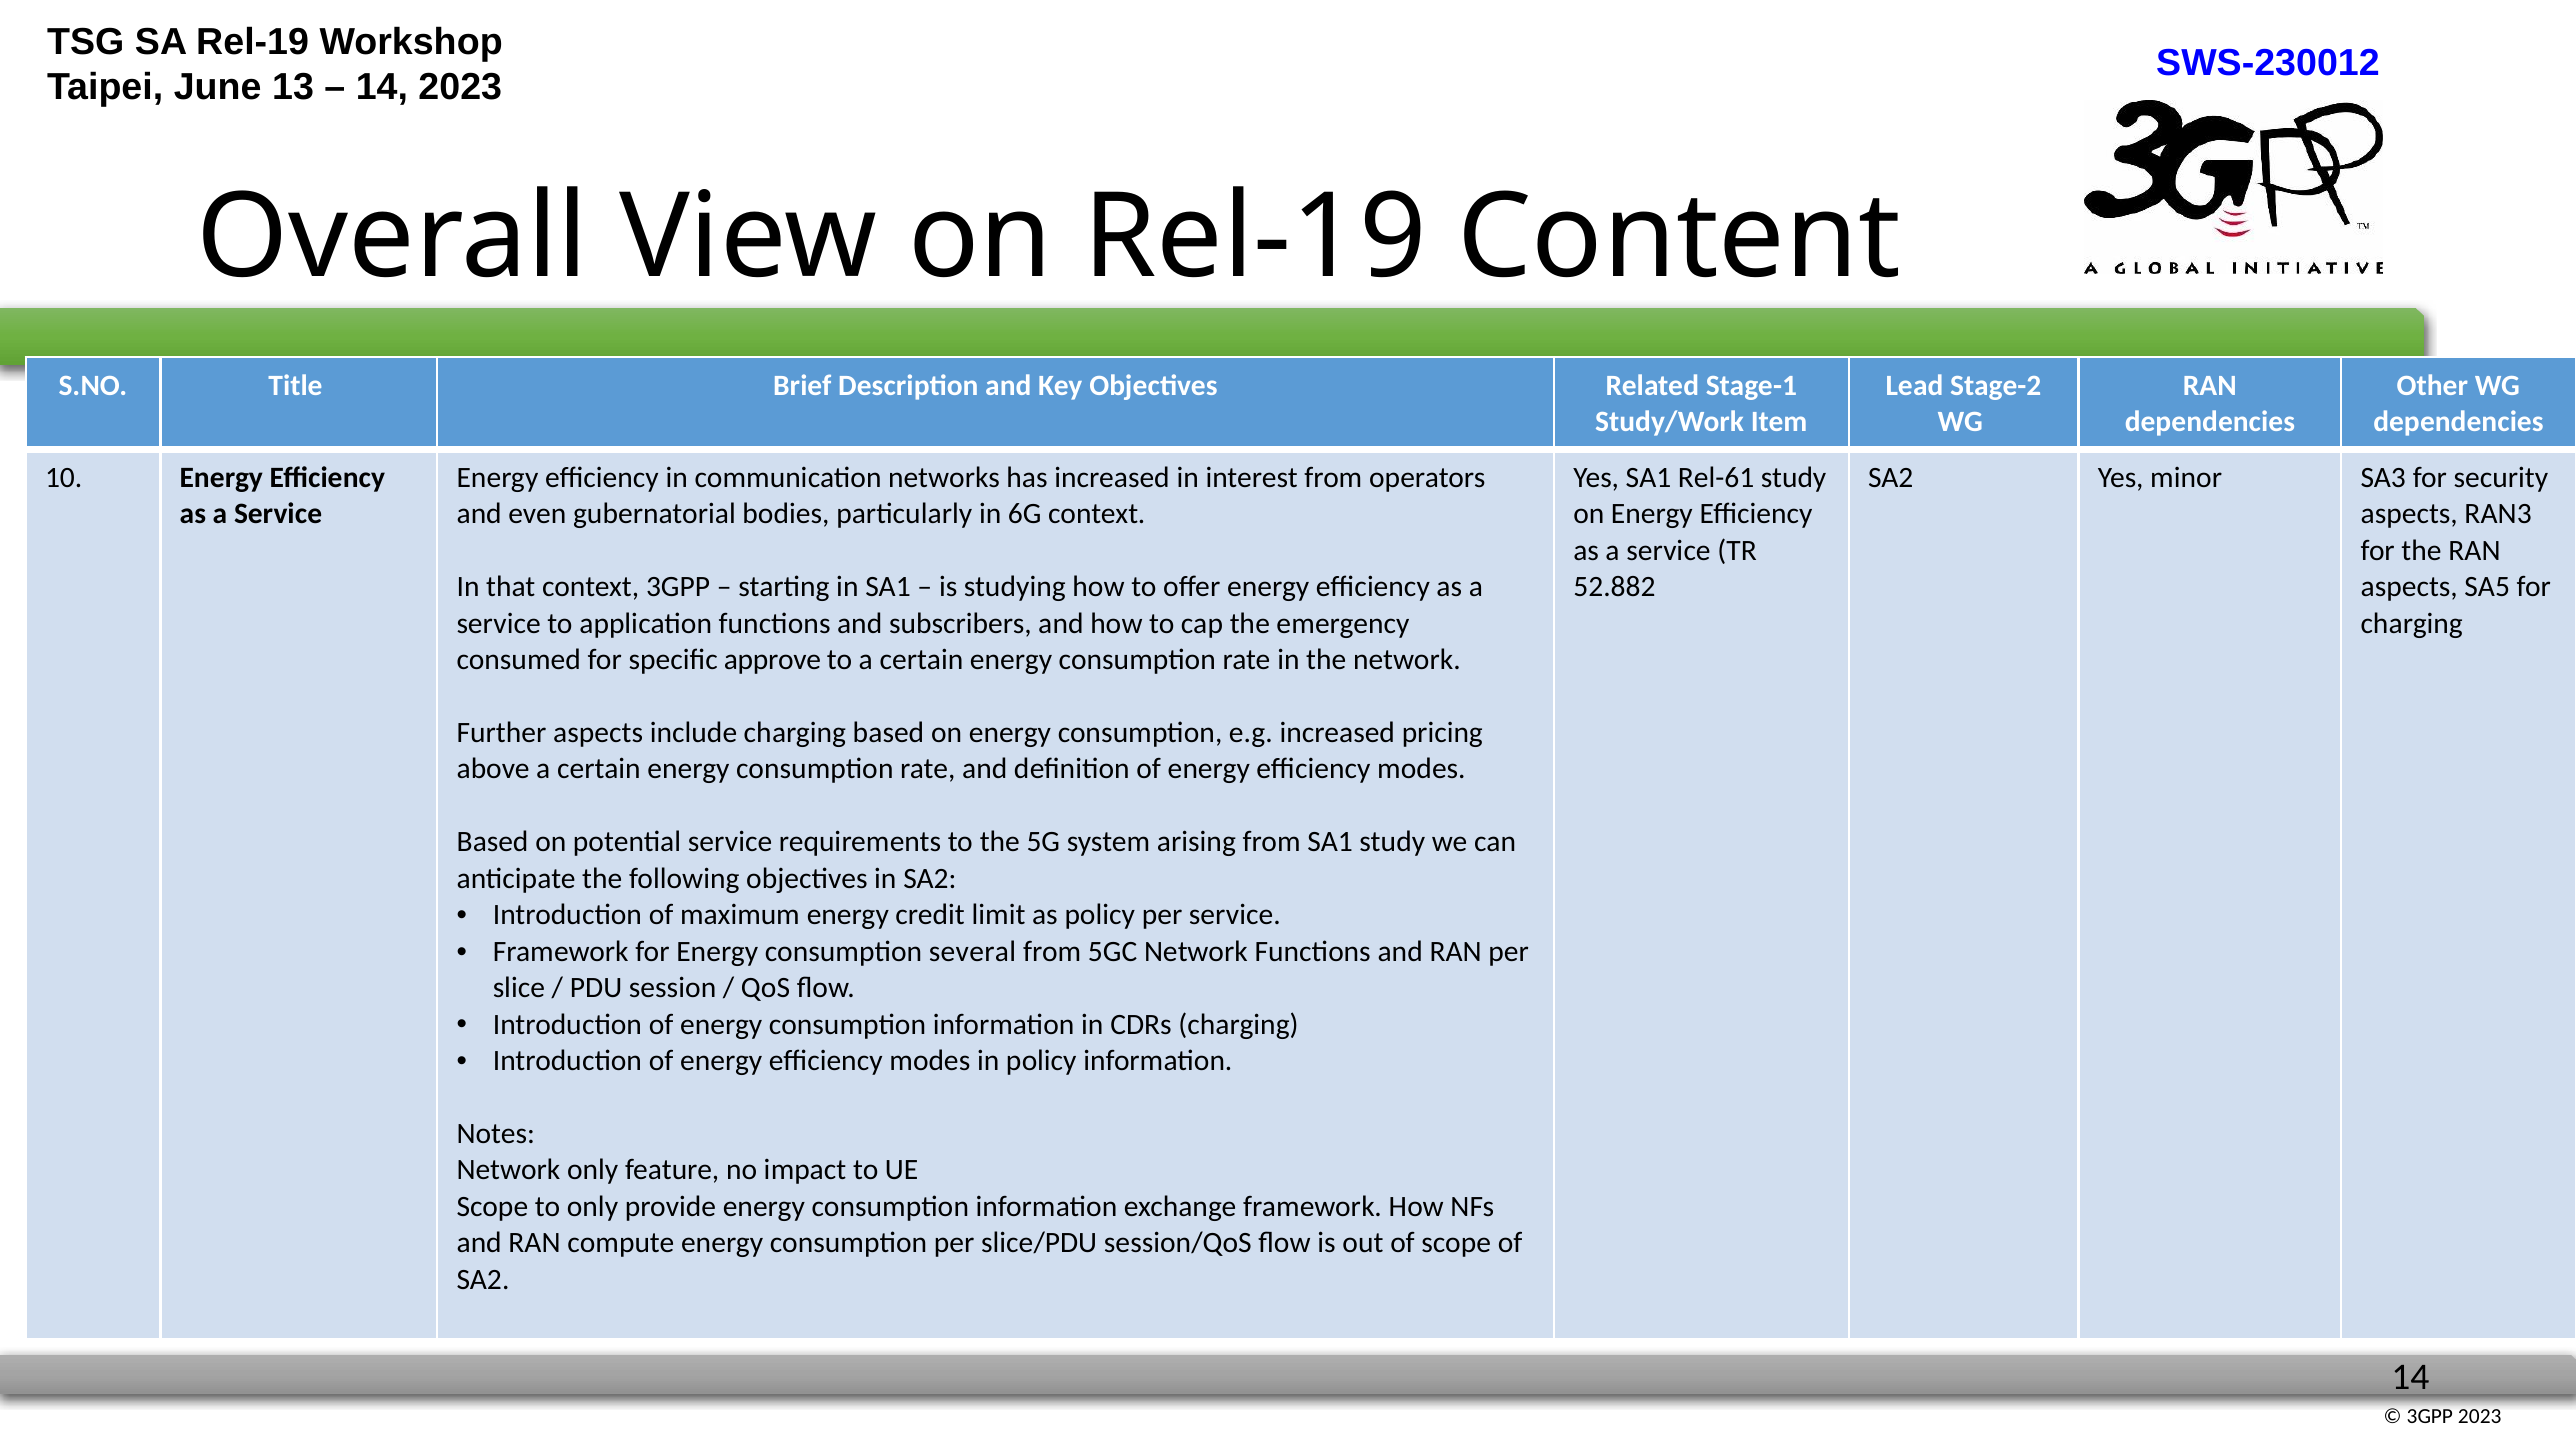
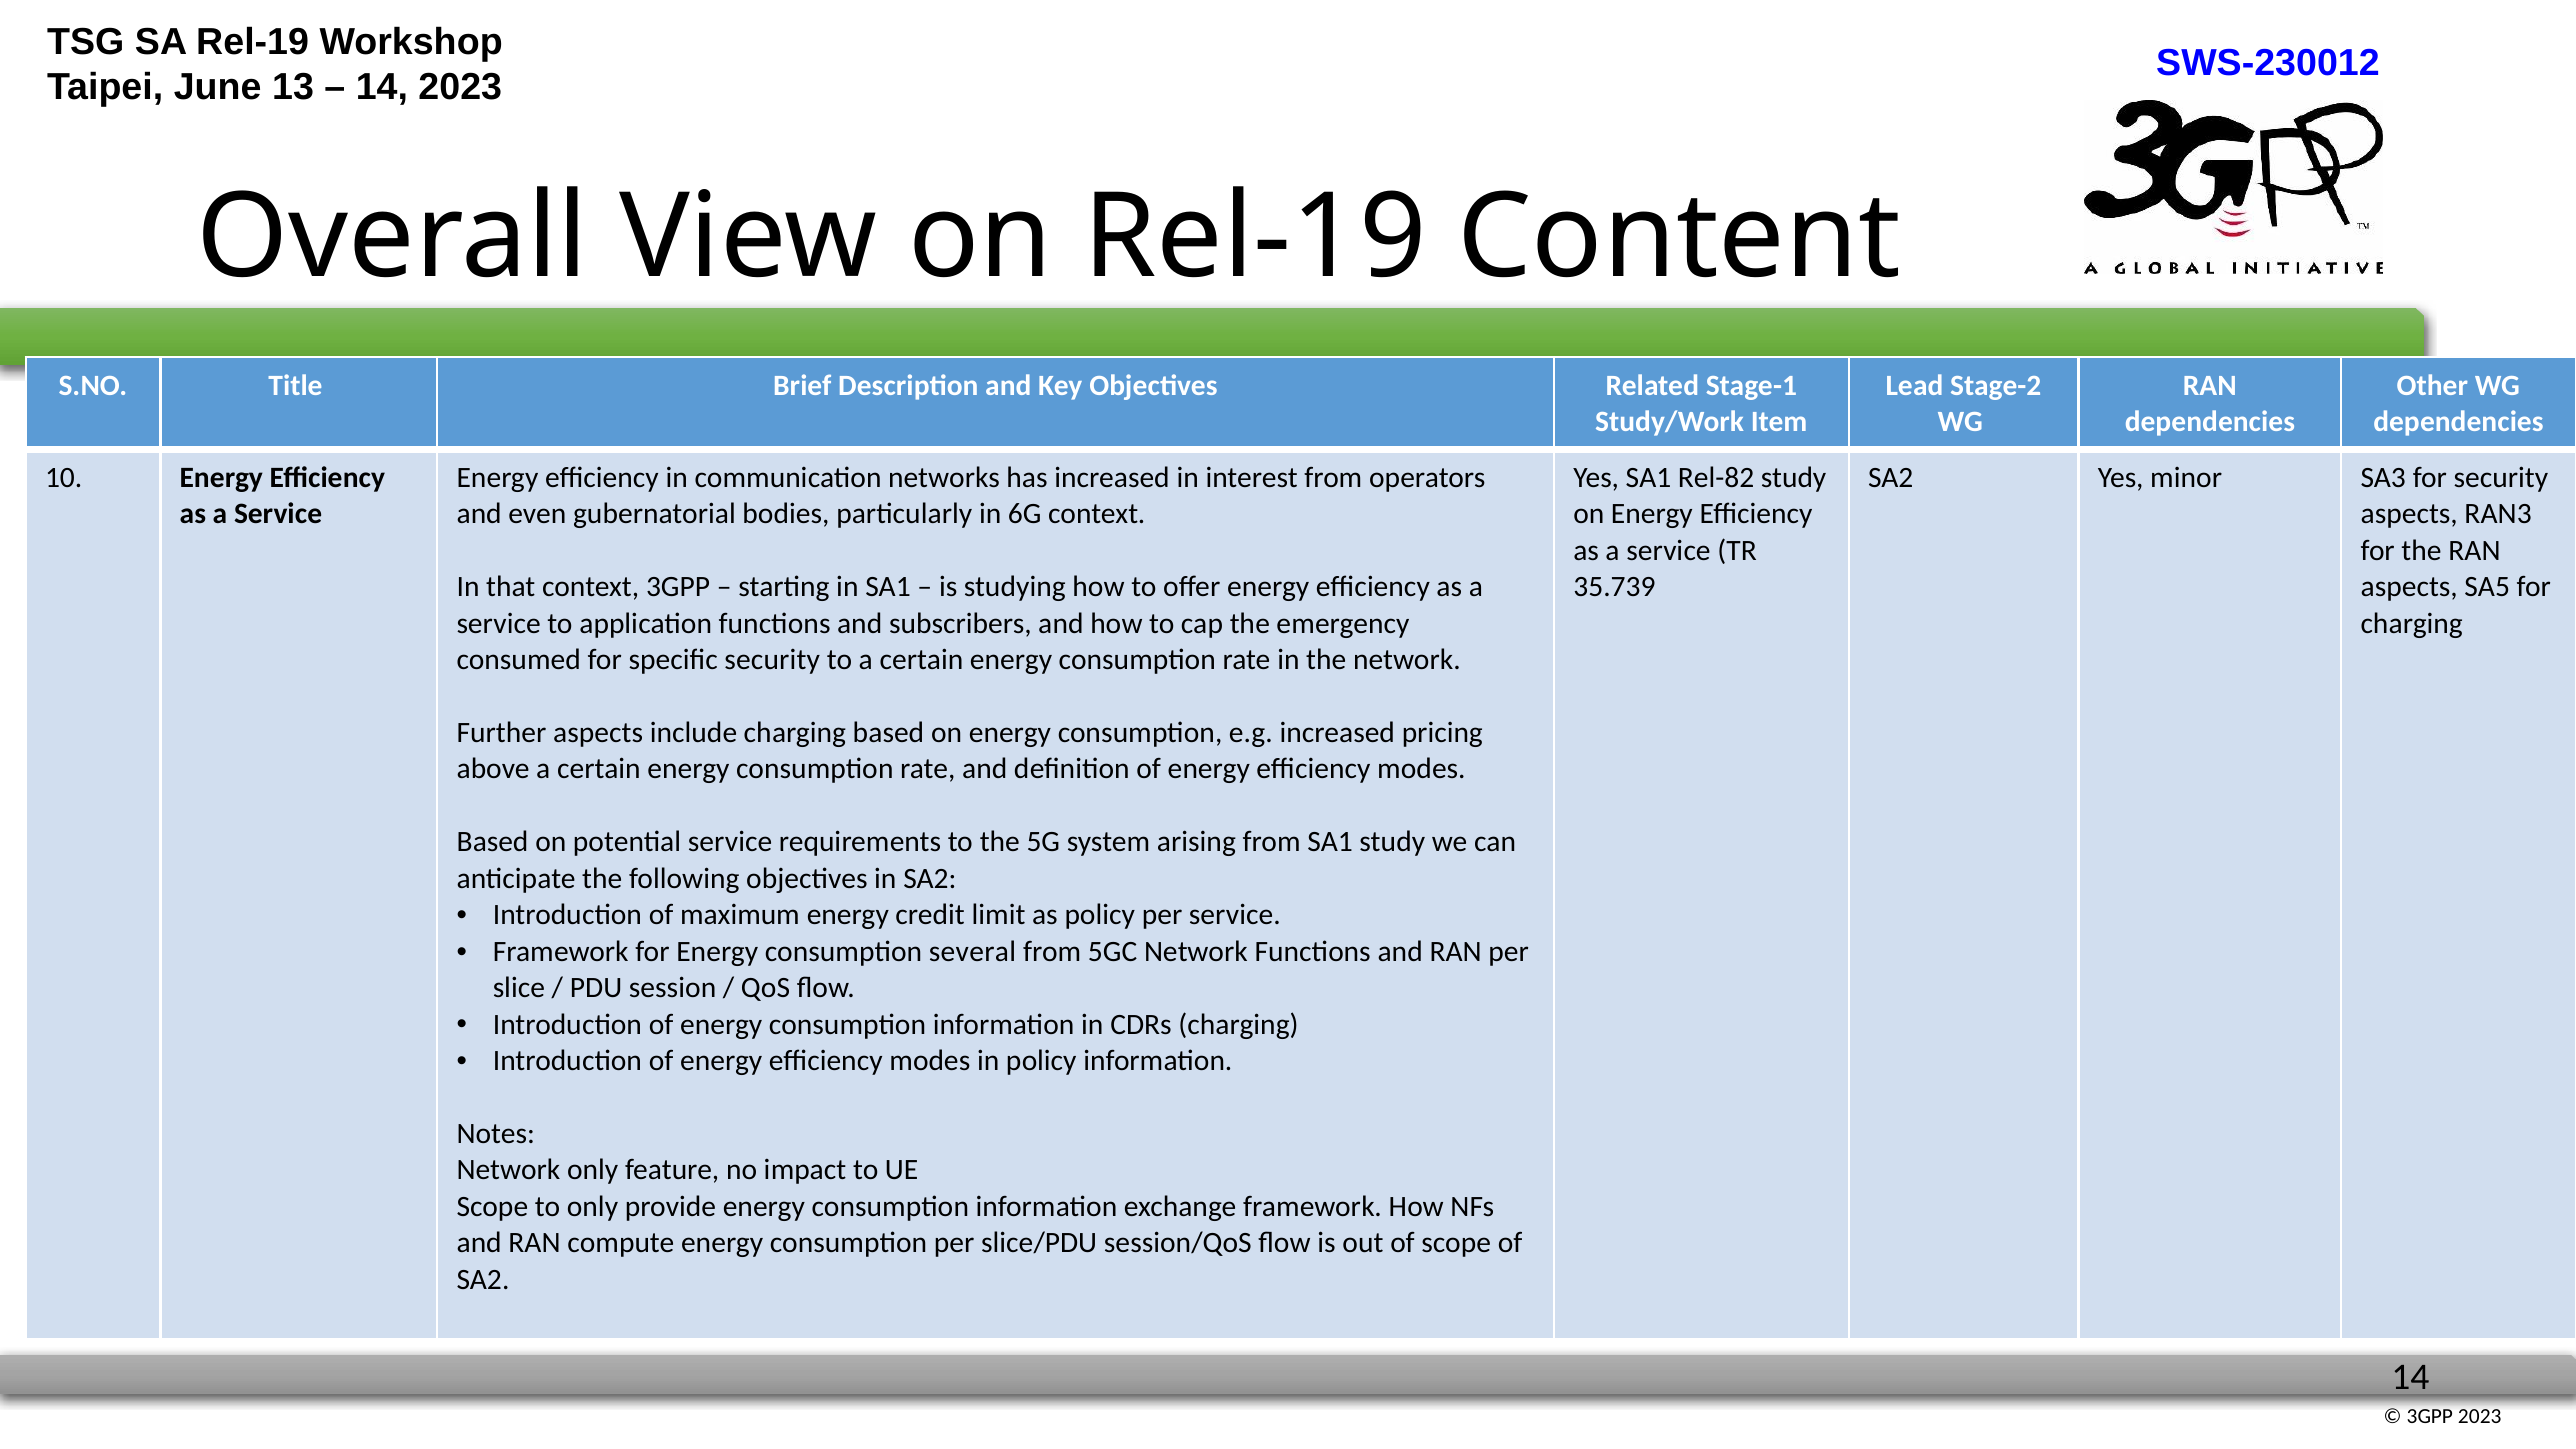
Rel-61: Rel-61 -> Rel-82 (1716, 478)
52.882: 52.882 -> 35.739 (1614, 587)
specific approve: approve -> security (772, 660)
